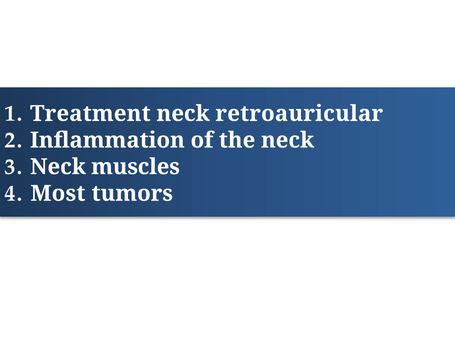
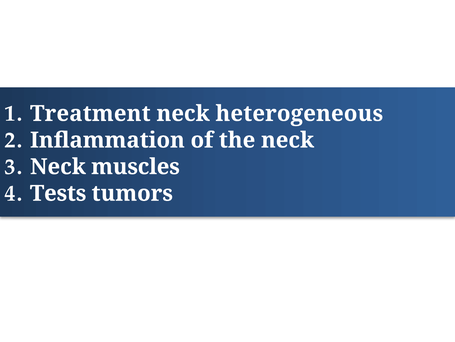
retroauricular: retroauricular -> heterogeneous (299, 113)
Most: Most -> Tests (58, 193)
